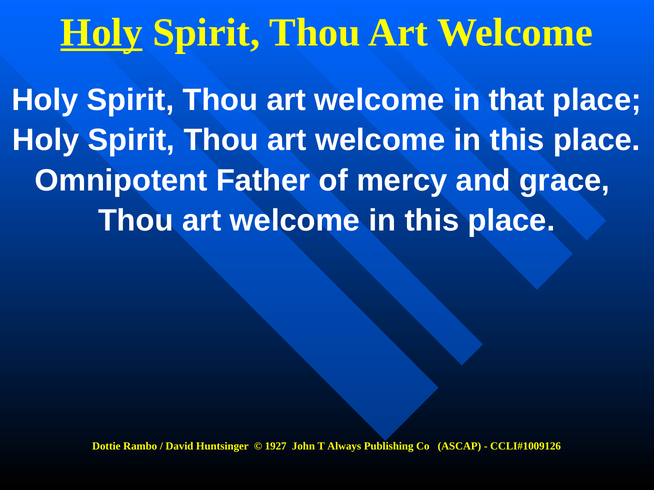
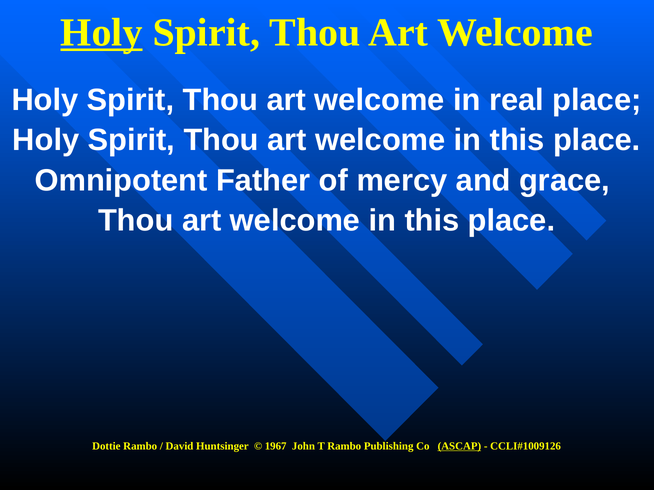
that: that -> real (516, 100)
1927: 1927 -> 1967 (276, 446)
T Always: Always -> Rambo (344, 446)
ASCAP underline: none -> present (459, 446)
